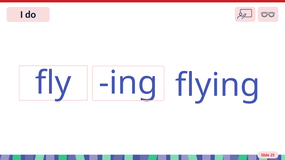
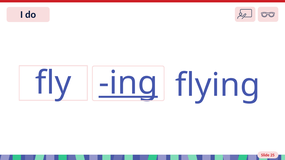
ing underline: none -> present (128, 83)
